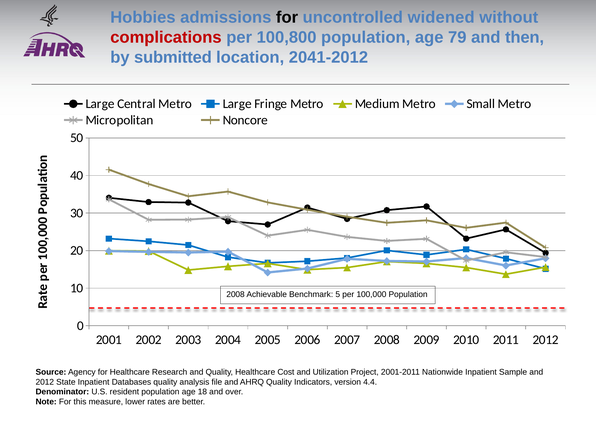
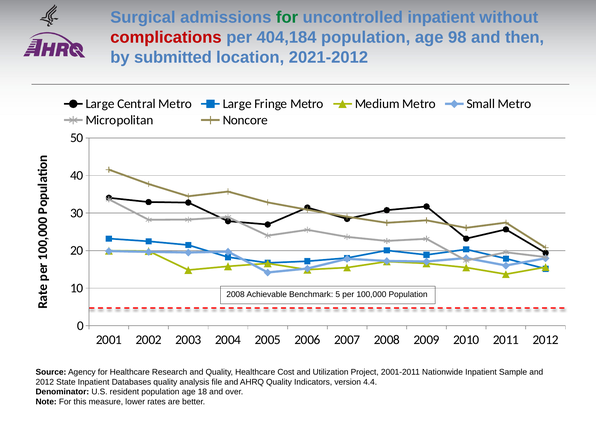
Hobbies: Hobbies -> Surgical (143, 18)
for colour: black -> green (287, 18)
uncontrolled widened: widened -> inpatient (441, 18)
100,800: 100,800 -> 404,184 (287, 37)
79: 79 -> 98 (457, 37)
2041-2012: 2041-2012 -> 2021-2012 (328, 57)
